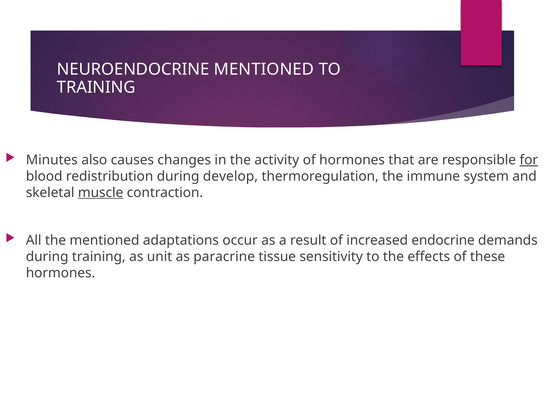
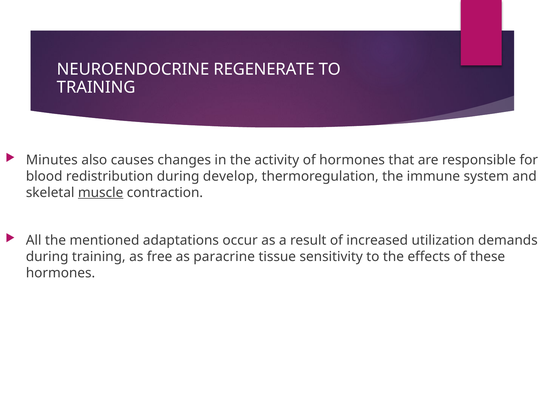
NEUROENDOCRINE MENTIONED: MENTIONED -> REGENERATE (264, 69)
for underline: present -> none (529, 160)
endocrine: endocrine -> utilization (443, 240)
unit: unit -> free (160, 257)
